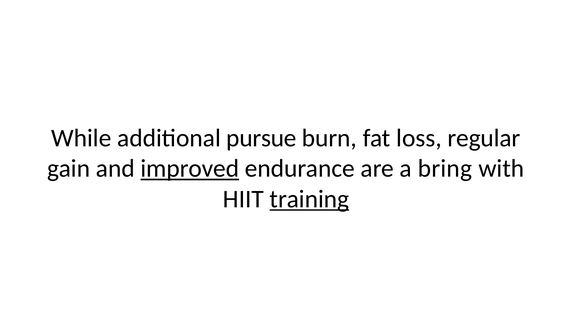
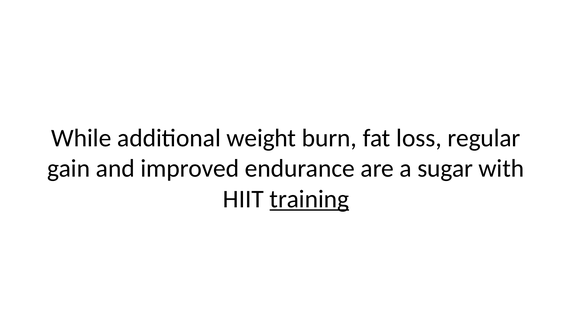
pursue: pursue -> weight (261, 138)
improved underline: present -> none (190, 168)
bring: bring -> sugar (445, 168)
